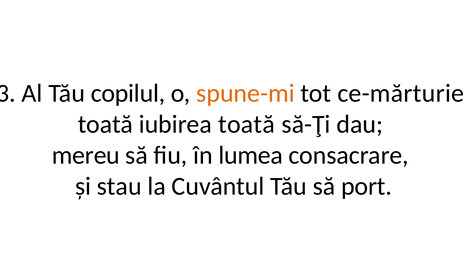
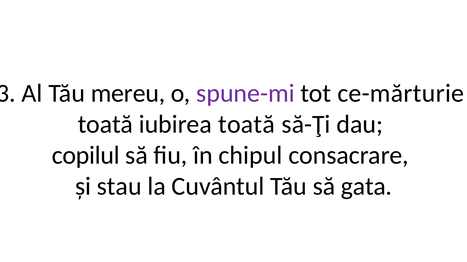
copilul: copilul -> mereu (128, 93)
spune-mi colour: orange -> purple (245, 93)
mereu: mereu -> copilul (86, 156)
lumea: lumea -> chipul (251, 156)
port: port -> gata (367, 187)
